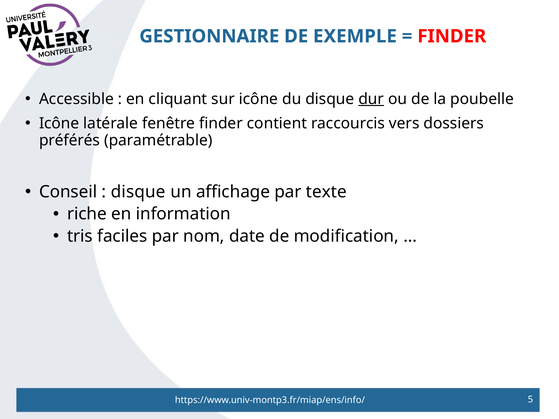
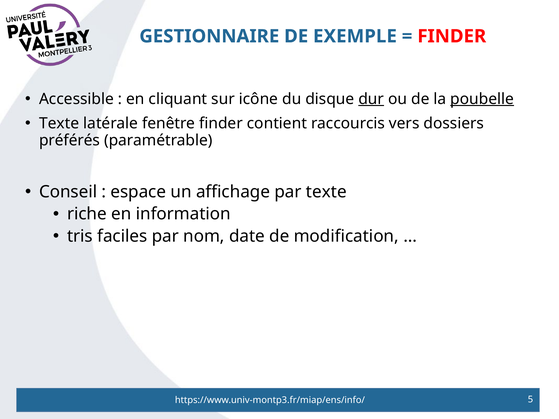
poubelle underline: none -> present (482, 99)
Icône: Icône -> Texte (59, 124)
disque: disque -> espace (138, 192)
